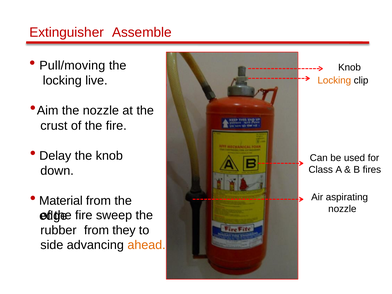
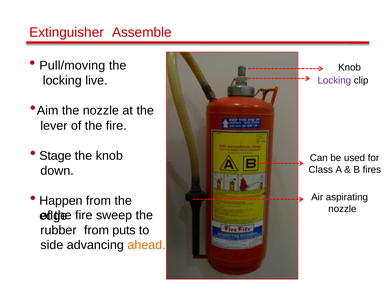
Locking colour: orange -> purple (334, 80)
crust: crust -> lever (54, 126)
Delay: Delay -> Stage (55, 156)
Material: Material -> Happen (61, 201)
they: they -> puts (124, 230)
